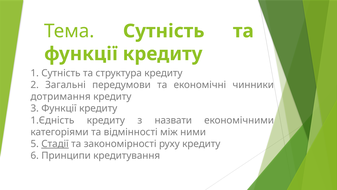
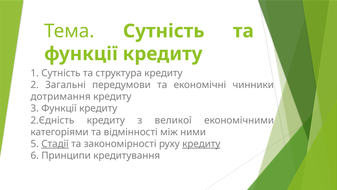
1.Єдність: 1.Єдність -> 2.Єдність (52, 120)
назвати: назвати -> великої (173, 120)
кредиту underline: none -> present (201, 144)
